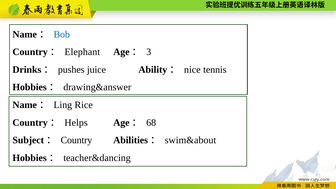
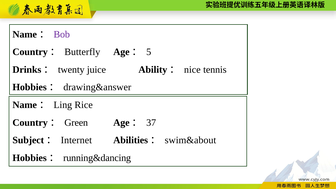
Bob colour: blue -> purple (62, 34)
Elephant: Elephant -> Butterfly (82, 52)
3: 3 -> 5 (149, 52)
pushes: pushes -> twenty (71, 70)
Helps: Helps -> Green (76, 123)
68: 68 -> 37 (151, 123)
Country: Country -> Internet (76, 140)
teacher&dancing: teacher&dancing -> running&dancing (97, 158)
